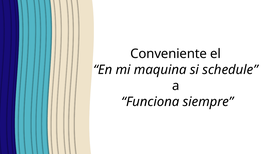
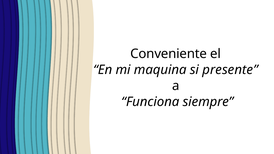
schedule: schedule -> presente (230, 70)
